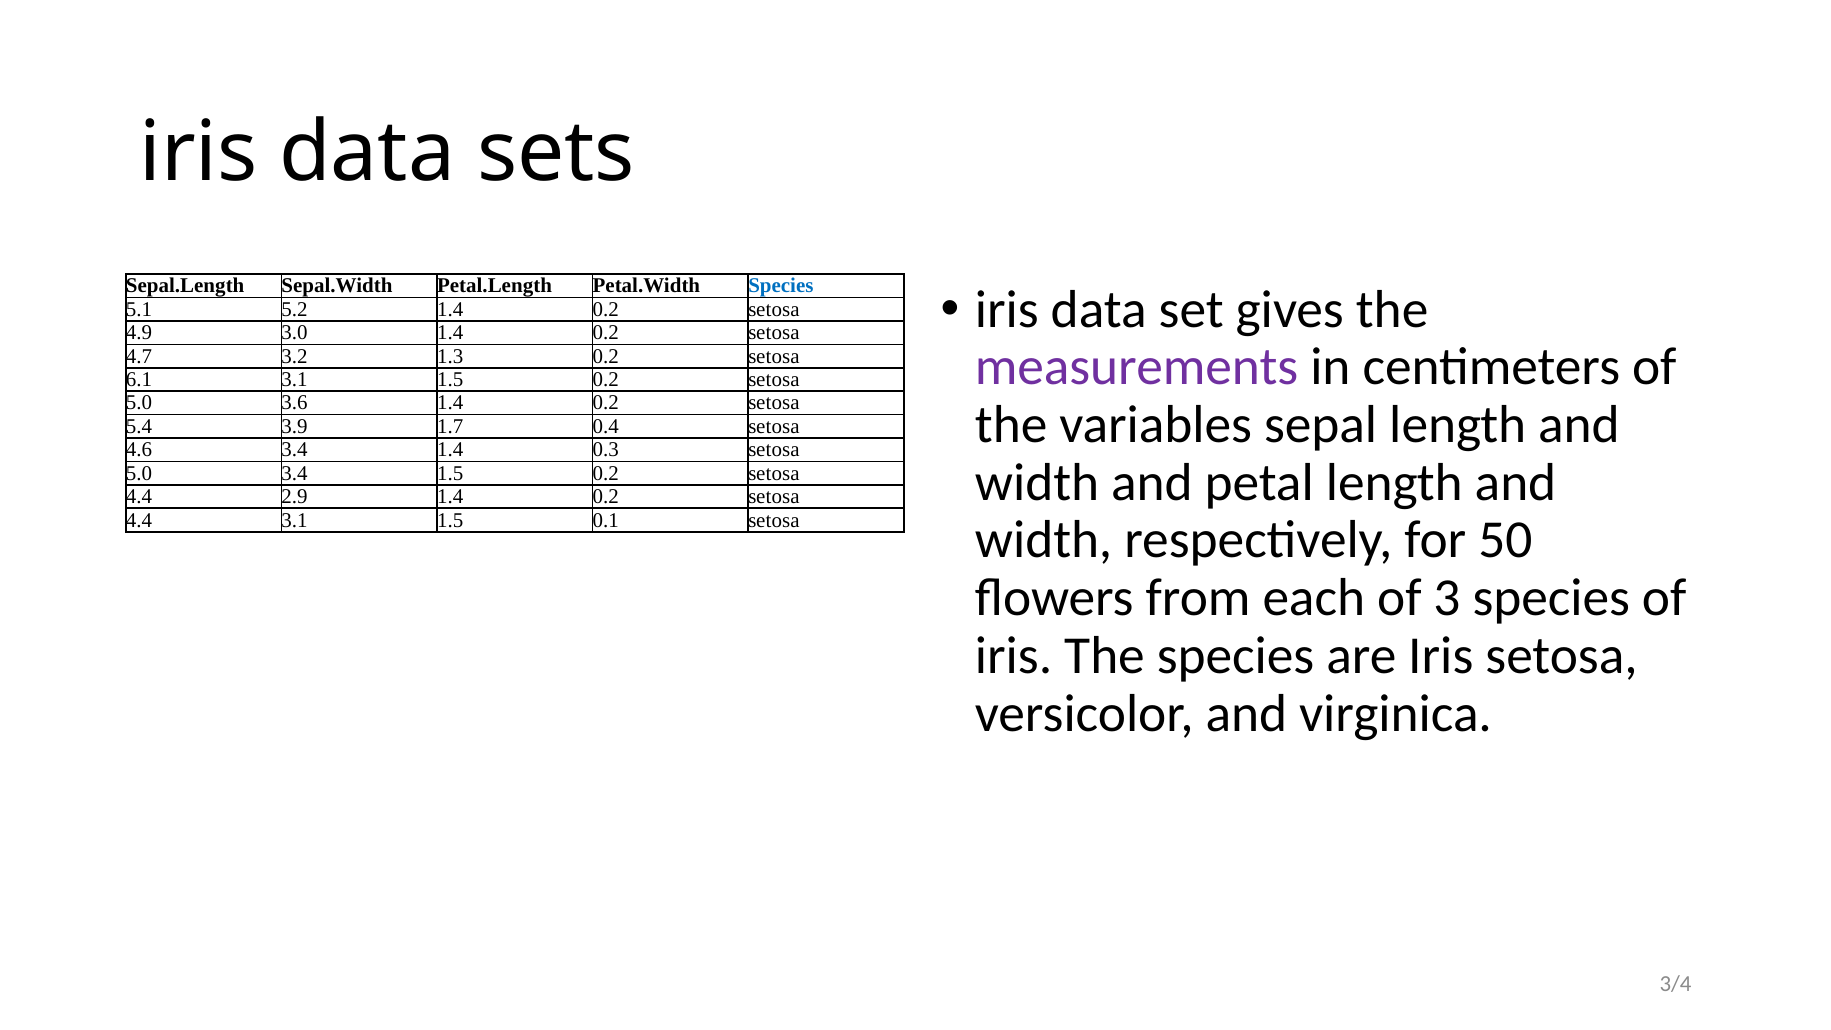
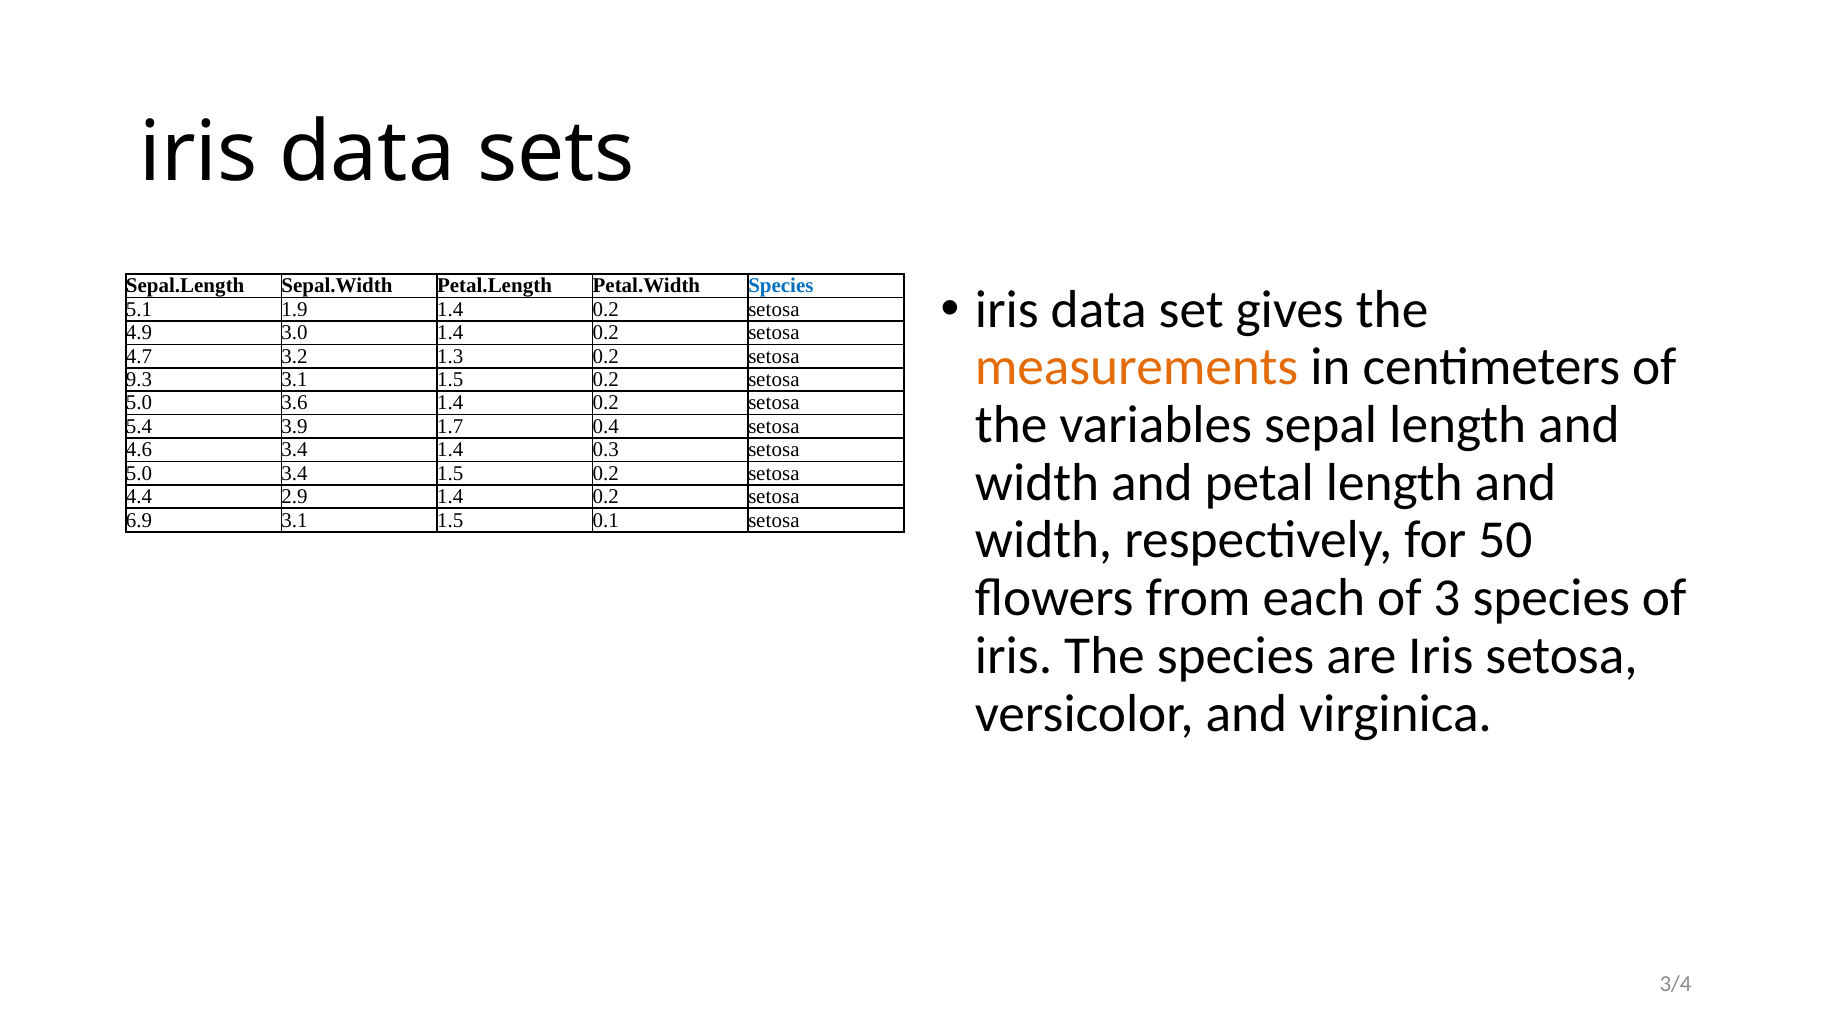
5.2: 5.2 -> 1.9 (295, 309)
measurements colour: purple -> orange (1137, 367)
6.1: 6.1 -> 9.3 (139, 380)
4.4: 4.4 -> 6.9 (139, 520)
